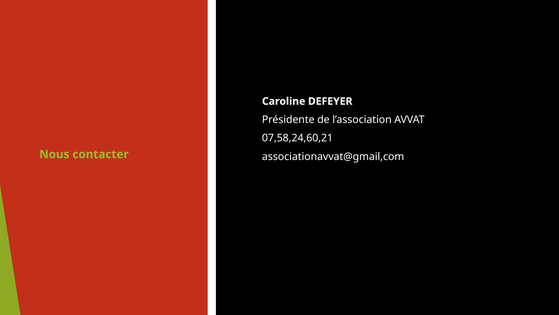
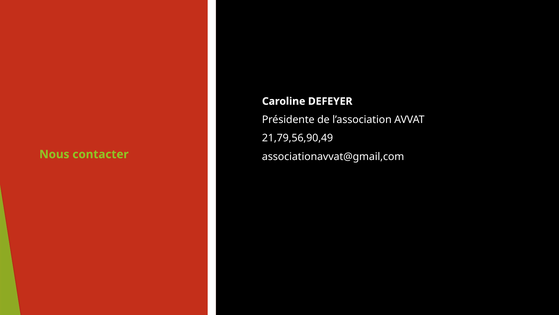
07,58,24,60,21: 07,58,24,60,21 -> 21,79,56,90,49 (298, 138)
